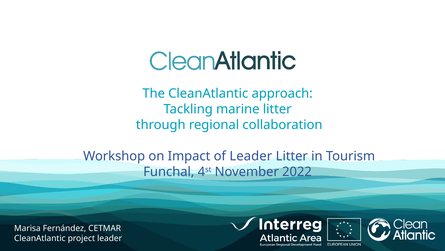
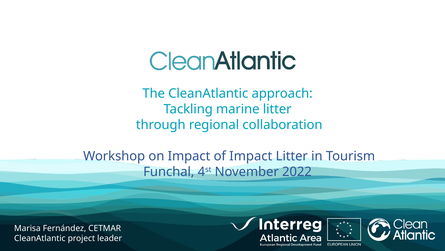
of Leader: Leader -> Impact (251, 156)
